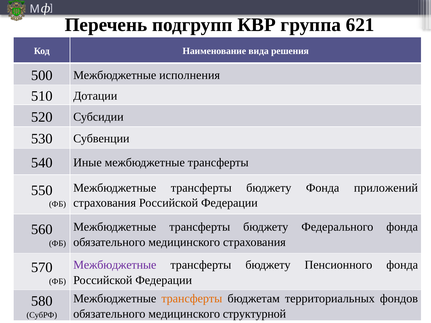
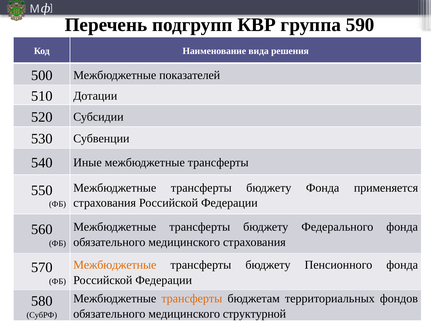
621: 621 -> 590 (360, 25)
исполнения: исполнения -> показателей (190, 75)
приложений: приложений -> применяется (386, 188)
Межбюджетные colour: purple -> orange (115, 265)
